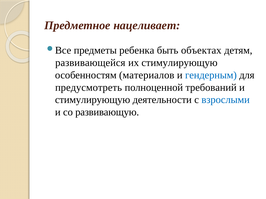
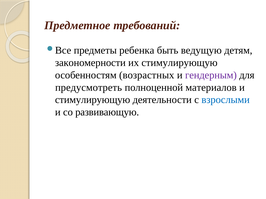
нацеливает: нацеливает -> требований (147, 25)
объектах: объектах -> ведущую (201, 50)
развивающейся: развивающейся -> закономерности (90, 63)
материалов: материалов -> возрастных (147, 75)
гендерным colour: blue -> purple (211, 75)
требований: требований -> материалов (211, 88)
